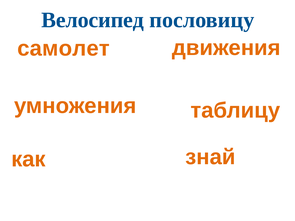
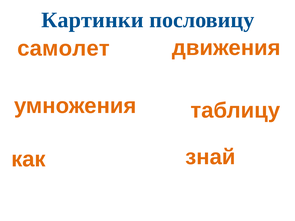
Велосипед: Велосипед -> Картинки (92, 20)
